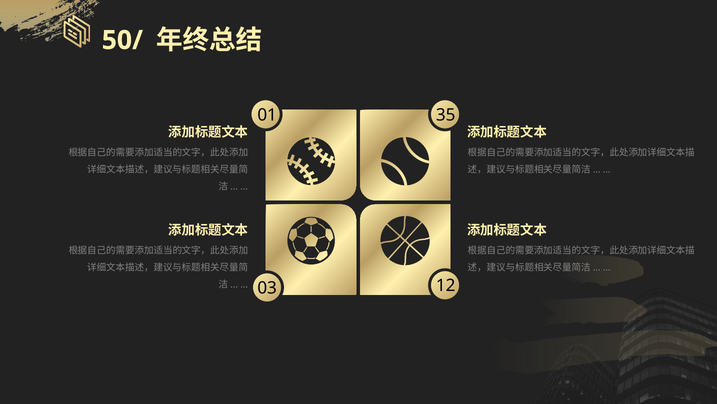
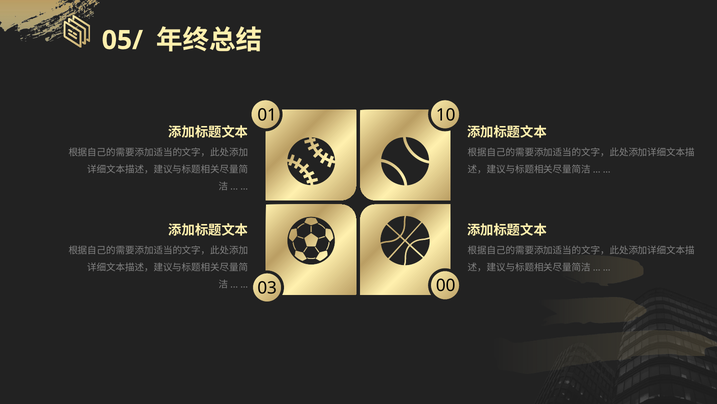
50/: 50/ -> 05/ (122, 40)
35: 35 -> 10 (446, 115)
12: 12 -> 00 (446, 285)
